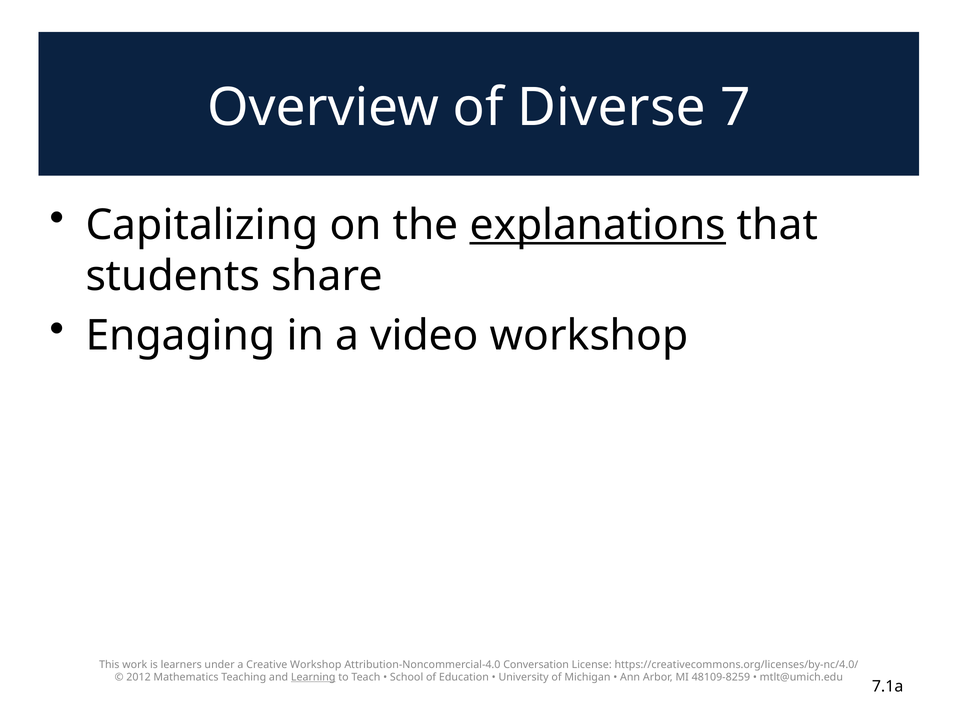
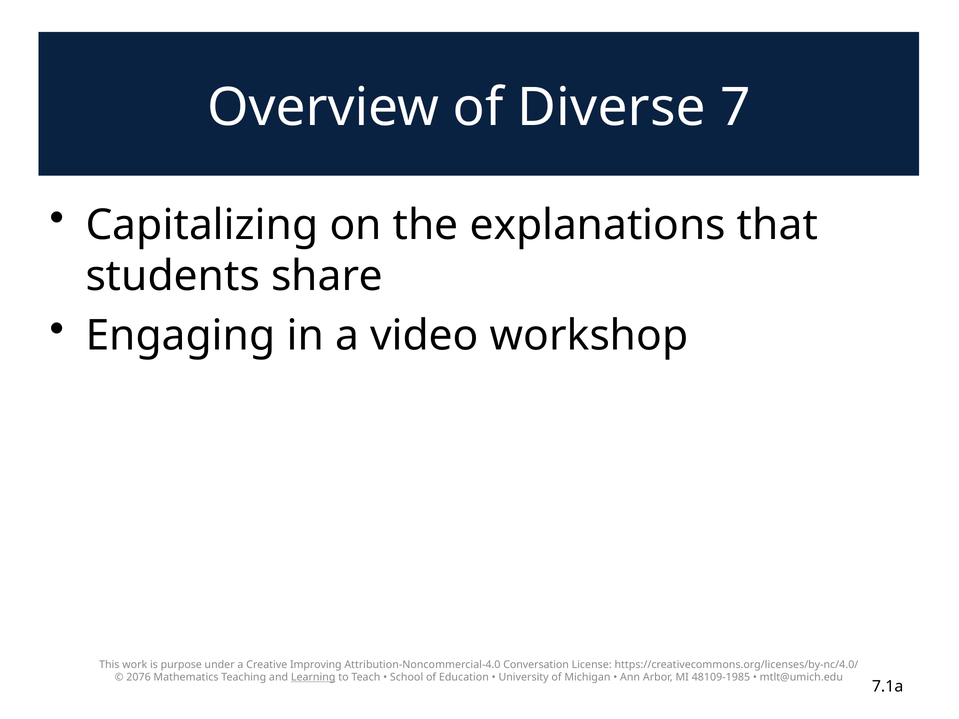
explanations underline: present -> none (598, 225)
learners: learners -> purpose (181, 665)
Creative Workshop: Workshop -> Improving (316, 665)
2012: 2012 -> 2076 (139, 678)
48109-8259: 48109-8259 -> 48109-1985 (721, 678)
